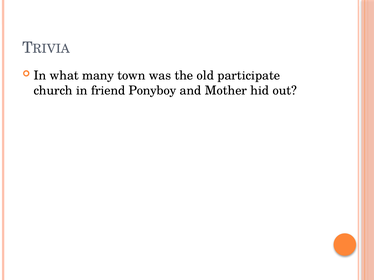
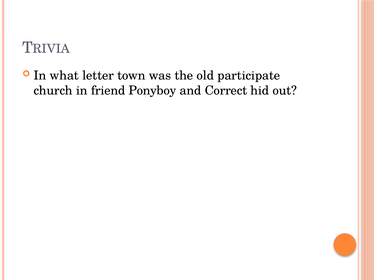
many: many -> letter (98, 76)
Mother: Mother -> Correct (226, 91)
